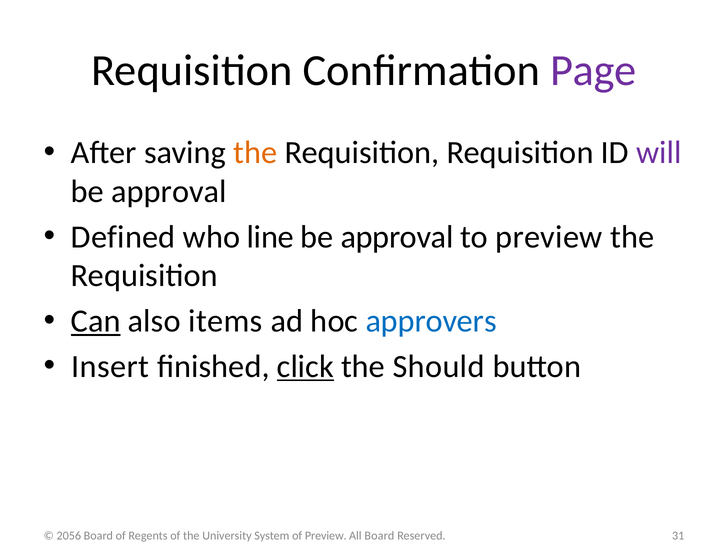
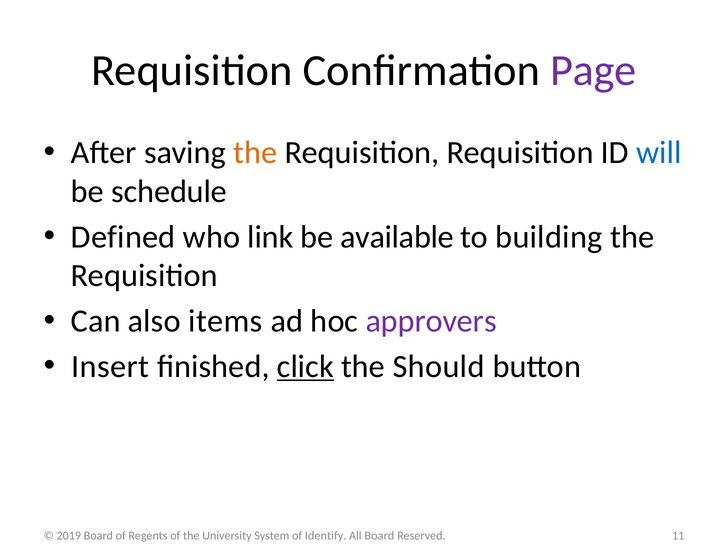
will colour: purple -> blue (659, 153)
approval: approval -> schedule (169, 192)
line: line -> link (270, 237)
approval: approval -> available (397, 237)
to preview: preview -> building (549, 237)
Can underline: present -> none (96, 321)
approvers colour: blue -> purple (431, 321)
2056: 2056 -> 2019 (69, 536)
of Preview: Preview -> Identify (326, 536)
31: 31 -> 11 (678, 536)
